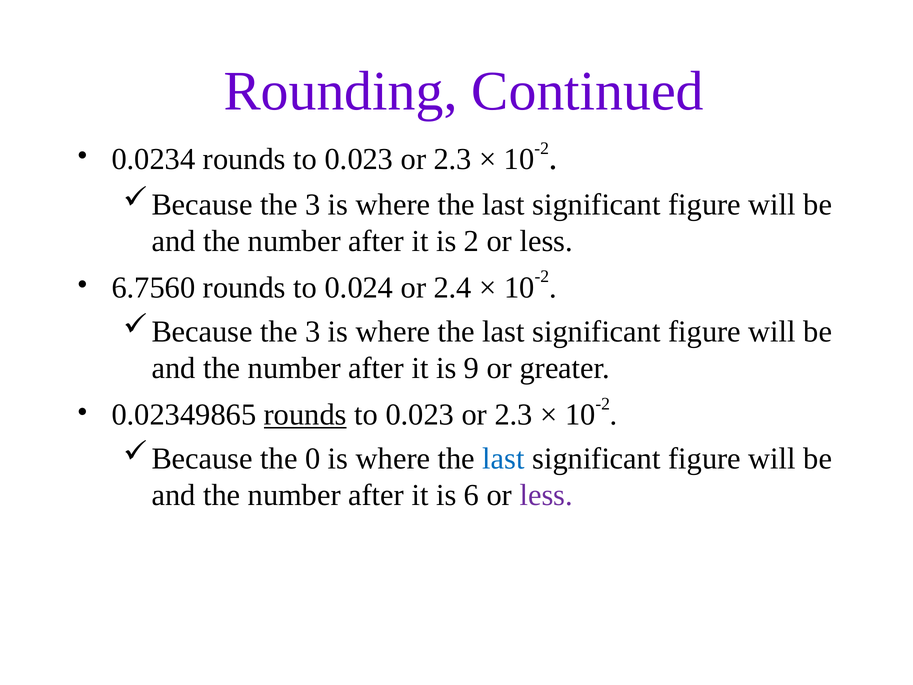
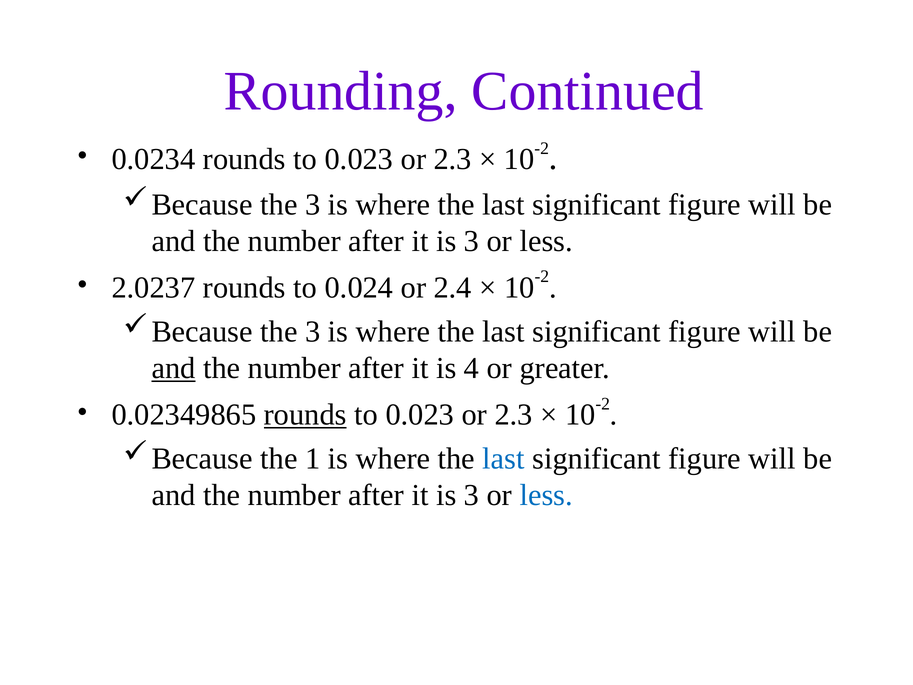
2: 2 -> 3 (472, 241)
6.7560: 6.7560 -> 2.0237 (154, 287)
and underline: none -> present (174, 368)
9: 9 -> 4 (472, 368)
0: 0 -> 1 (313, 459)
6: 6 -> 3 (472, 495)
less colour: purple -> blue (546, 495)
